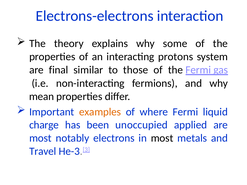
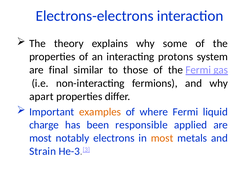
mean: mean -> apart (41, 97)
unoccupied: unoccupied -> responsible (142, 125)
most colour: black -> orange (162, 138)
Travel: Travel -> Strain (43, 152)
